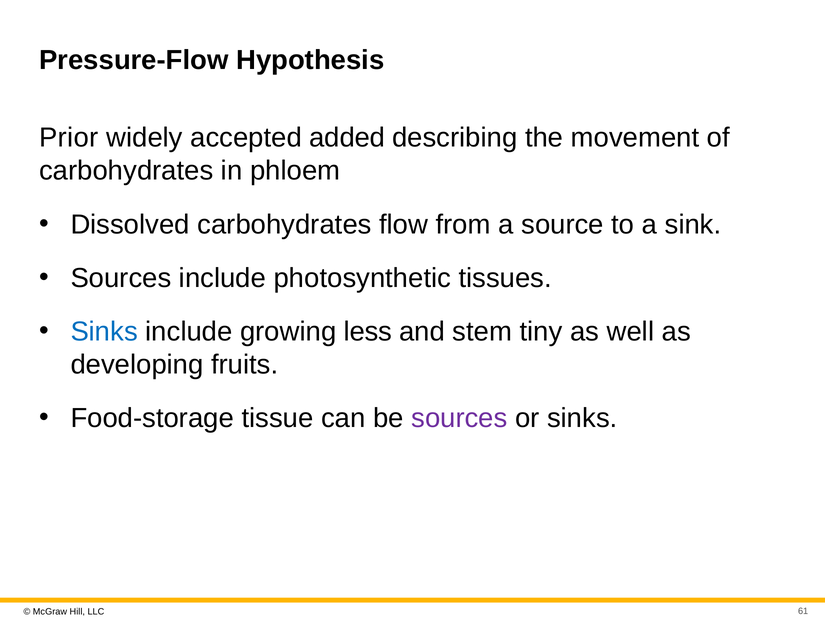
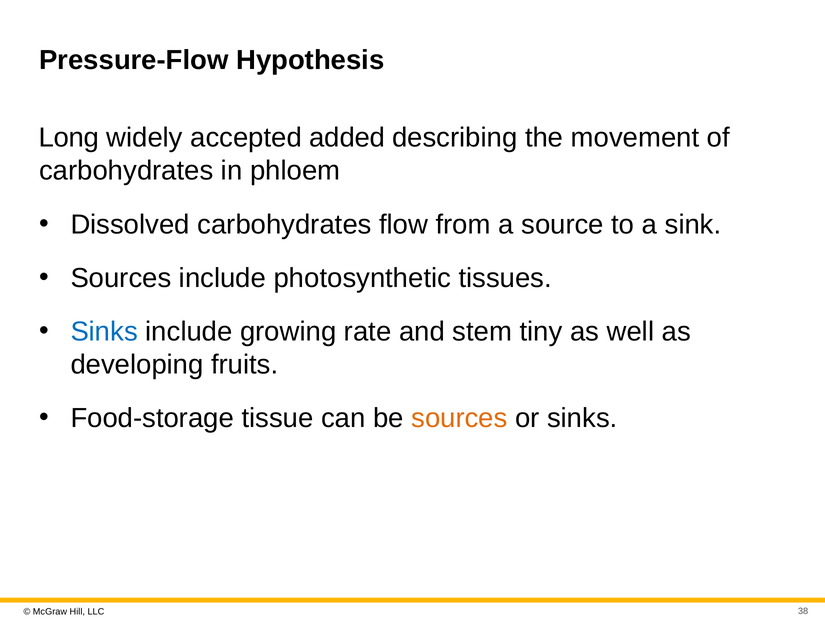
Prior: Prior -> Long (69, 138)
less: less -> rate (368, 332)
sources colour: purple -> orange (459, 418)
61: 61 -> 38 (803, 611)
